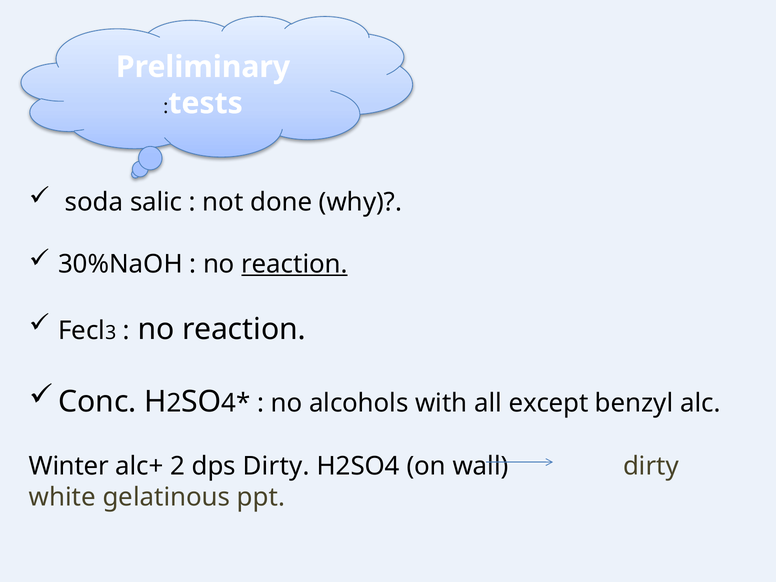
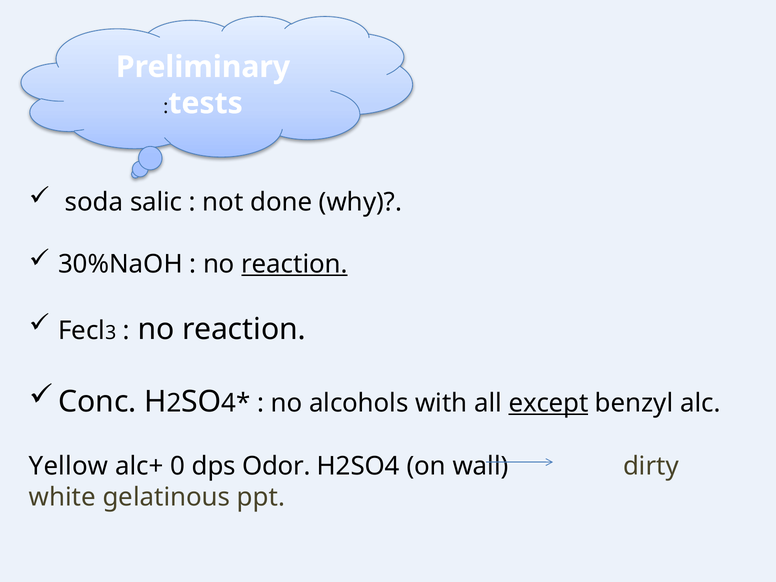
except underline: none -> present (548, 403)
Winter: Winter -> Yellow (69, 466)
alc+ 2: 2 -> 0 (178, 466)
dps Dirty: Dirty -> Odor (276, 466)
